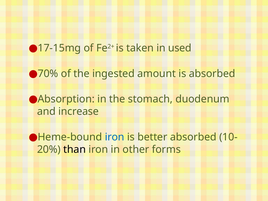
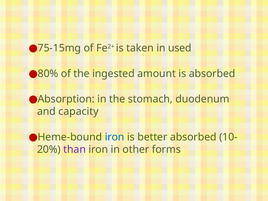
17-15mg: 17-15mg -> 75-15mg (59, 48)
70%: 70% -> 80% (48, 74)
increase: increase -> capacity (79, 112)
than colour: black -> purple (75, 150)
